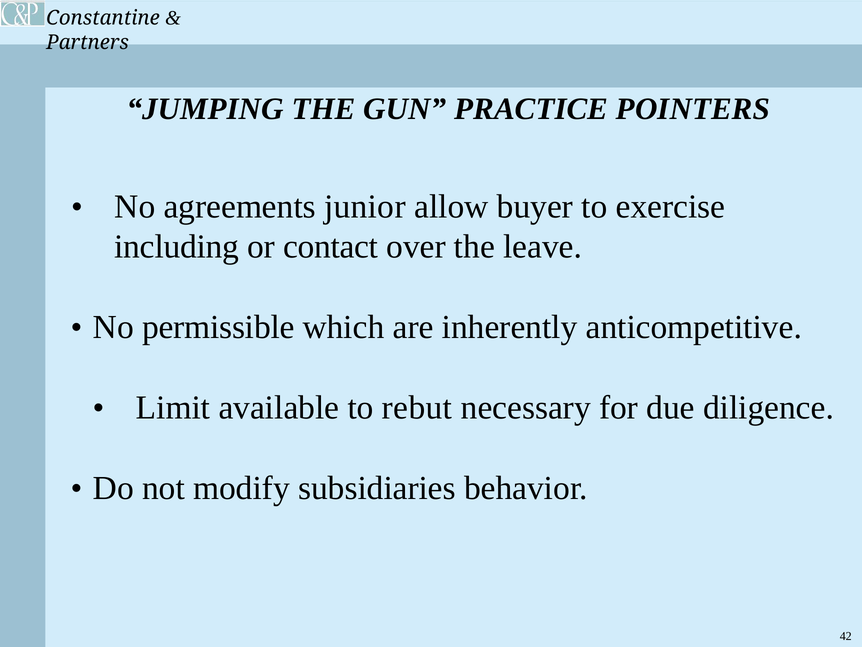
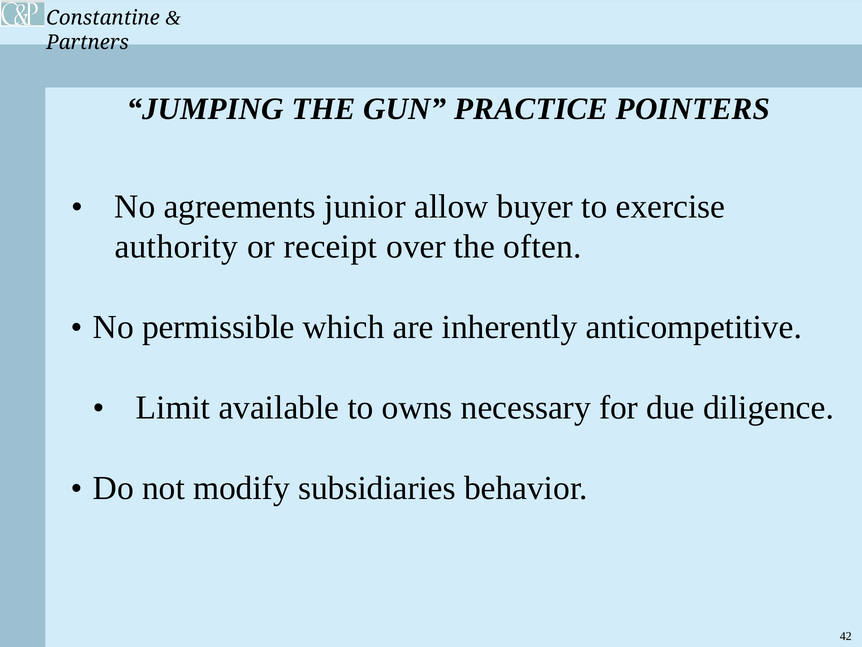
including: including -> authority (176, 247)
contact: contact -> receipt (330, 247)
leave: leave -> often (542, 247)
rebut: rebut -> owns (417, 408)
